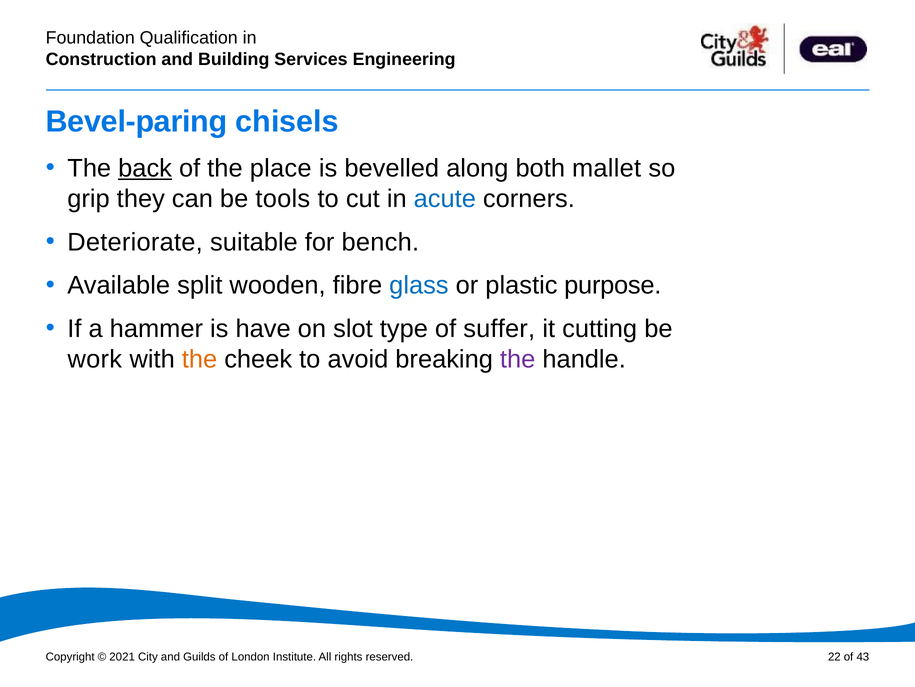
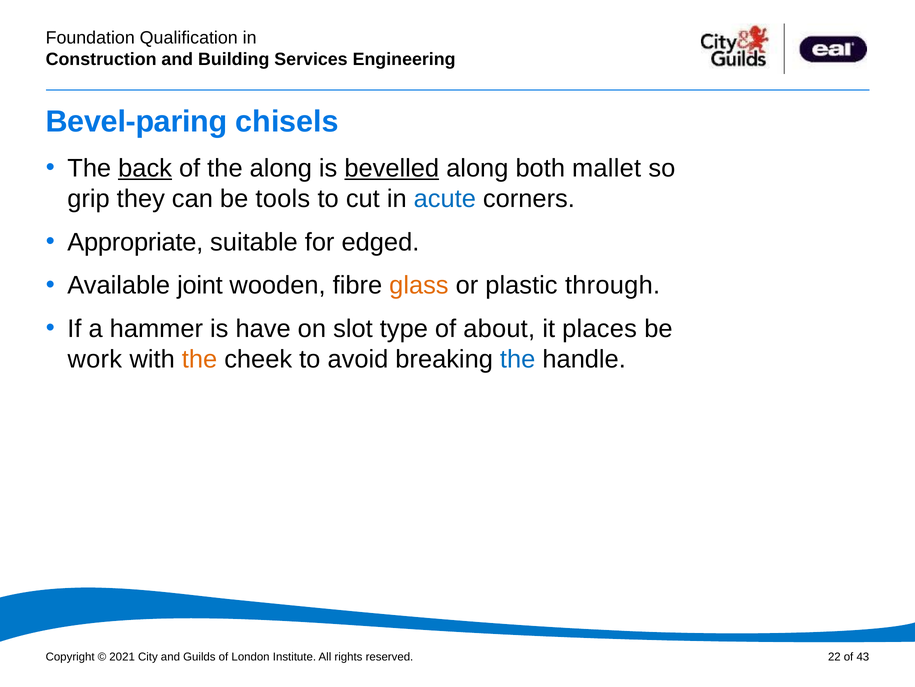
the place: place -> along (281, 168)
bevelled underline: none -> present (392, 168)
Deteriorate: Deteriorate -> Appropriate (135, 242)
bench: bench -> edged (380, 242)
split: split -> joint (200, 285)
glass colour: blue -> orange (419, 285)
purpose: purpose -> through (613, 285)
suffer: suffer -> about (499, 328)
cutting: cutting -> places (600, 328)
the colour: purple -> blue (518, 359)
